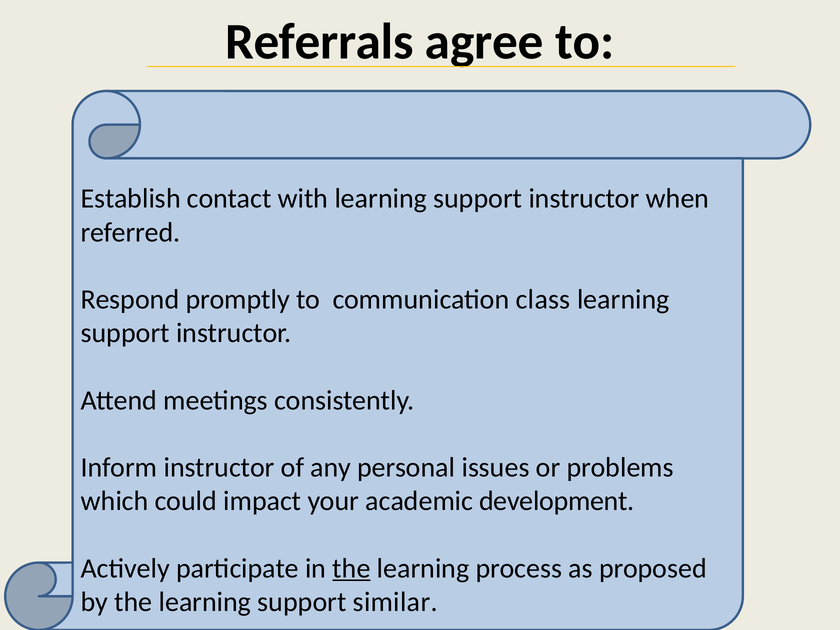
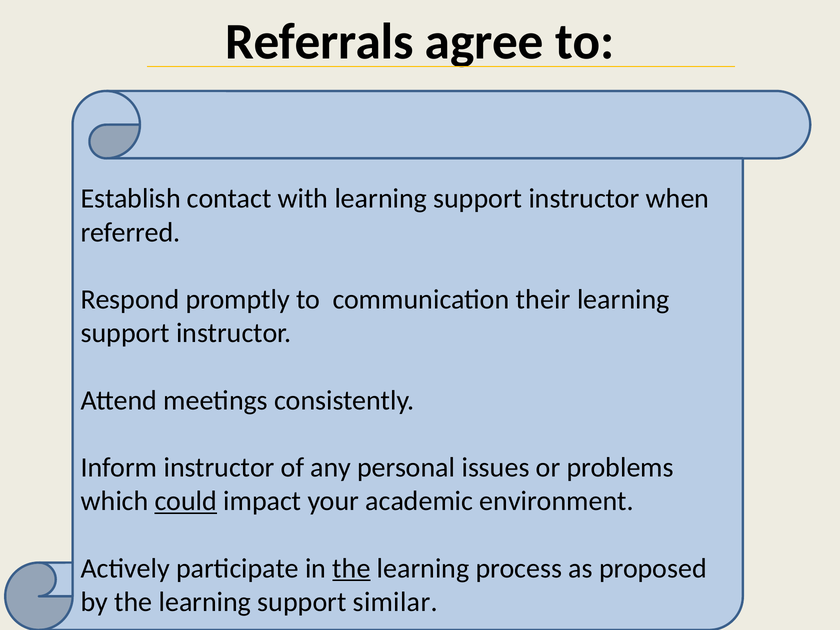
class: class -> their (543, 299)
could underline: none -> present (186, 501)
development: development -> environment (557, 501)
